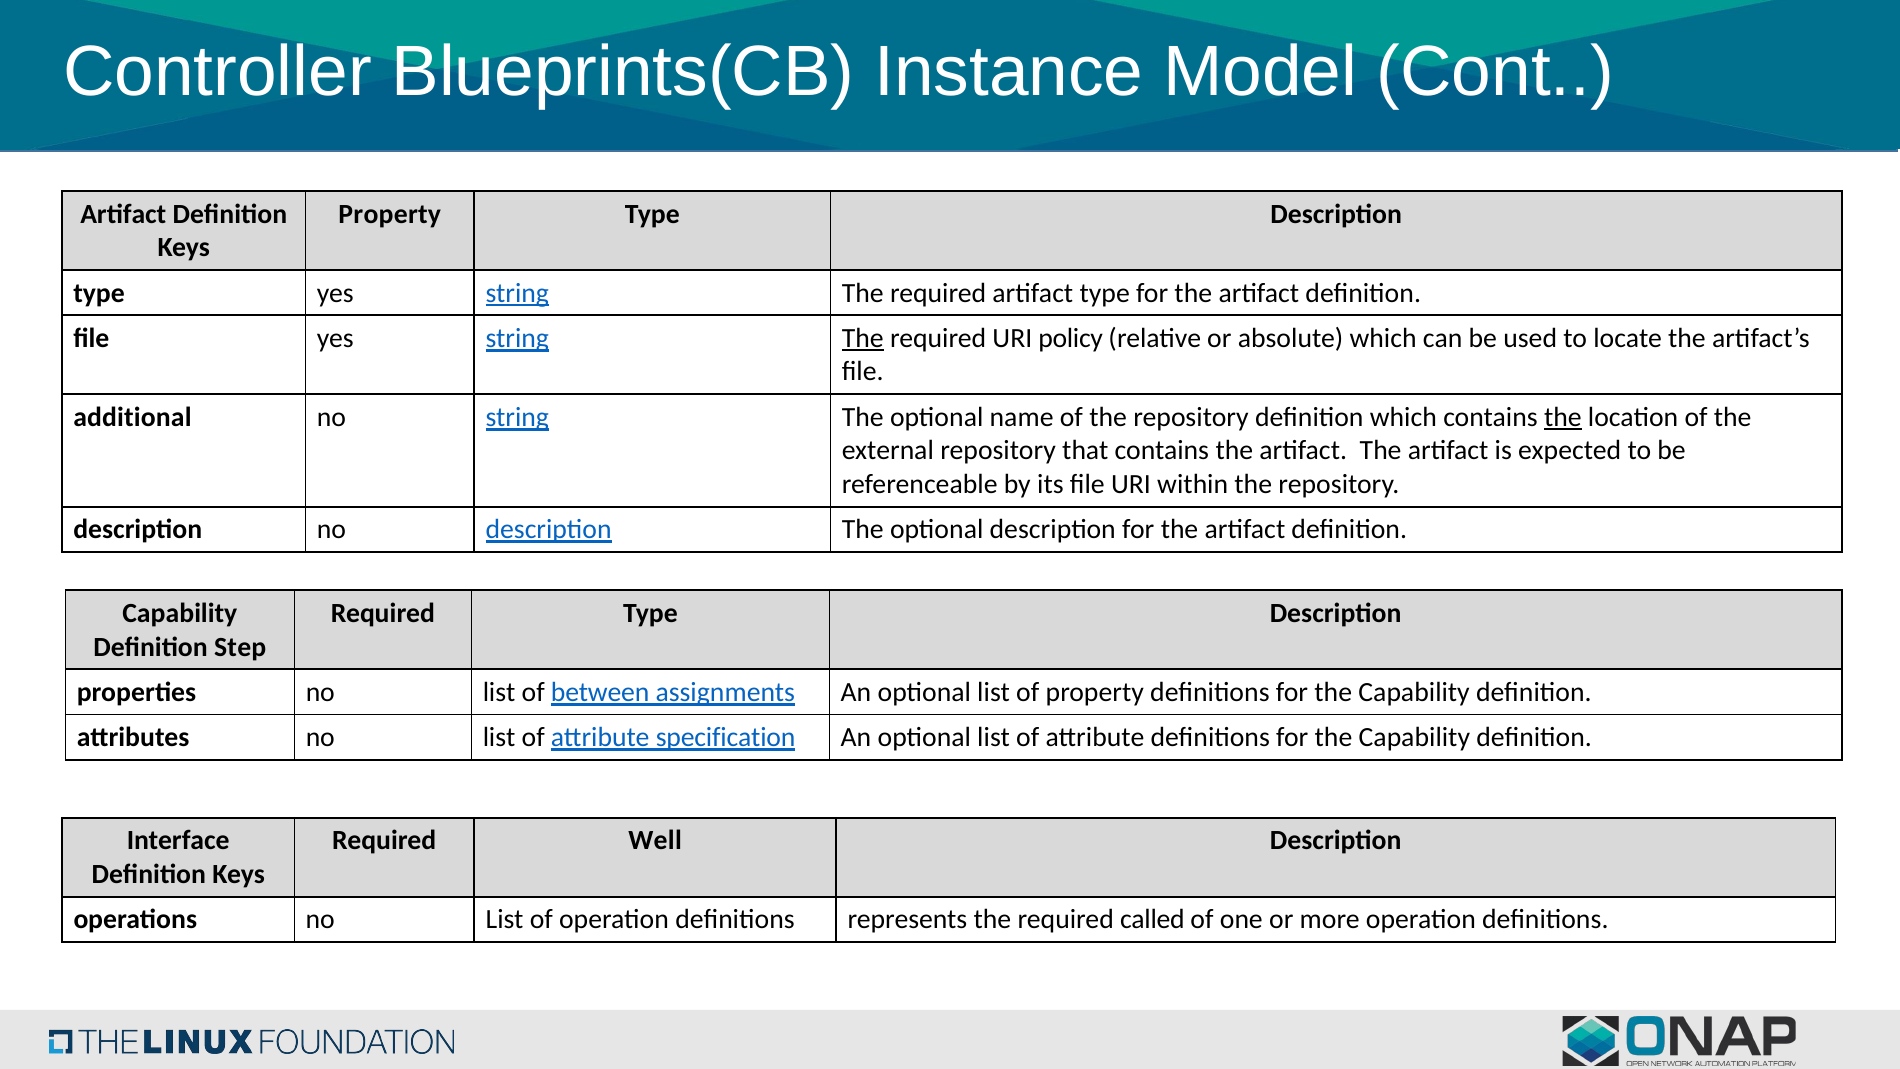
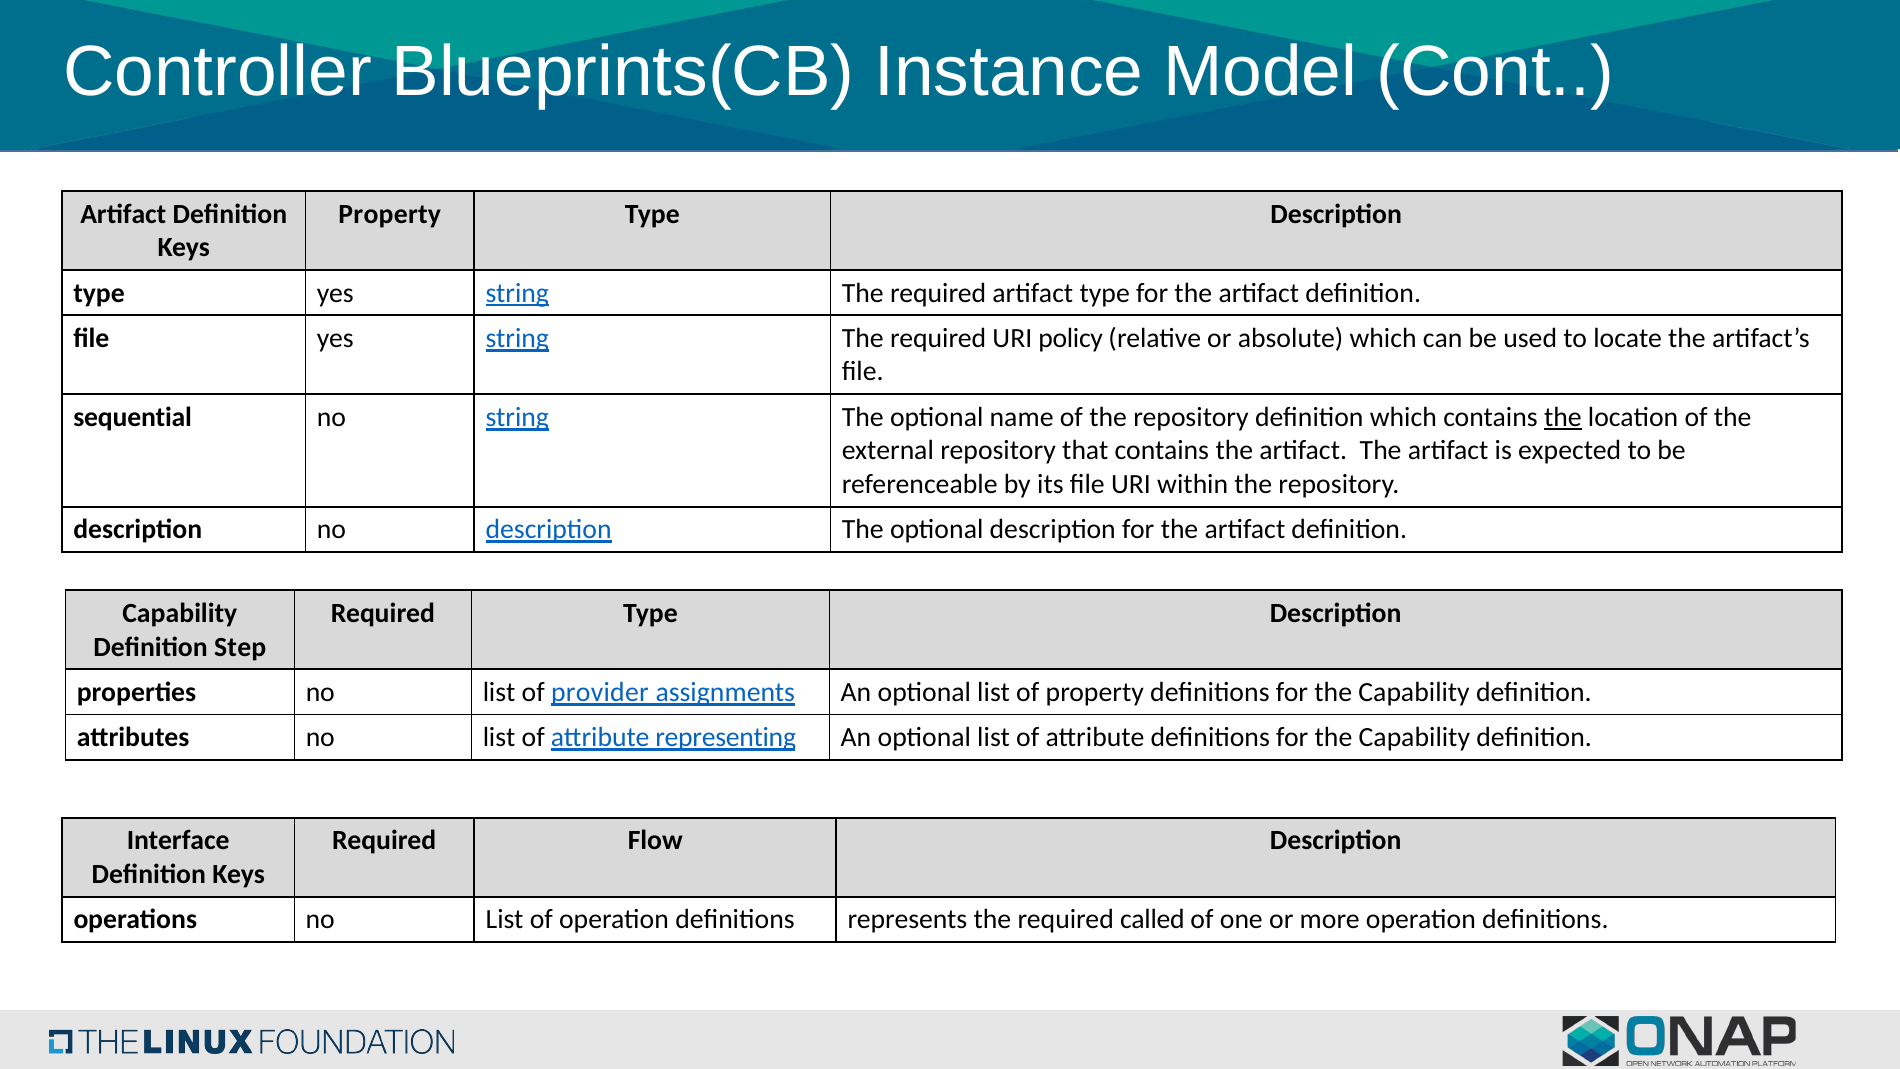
The underline: present -> none (863, 338)
additional: additional -> sequential (133, 417)
between: between -> provider (600, 692)
specification: specification -> representing (726, 737)
Well: Well -> Flow (655, 840)
